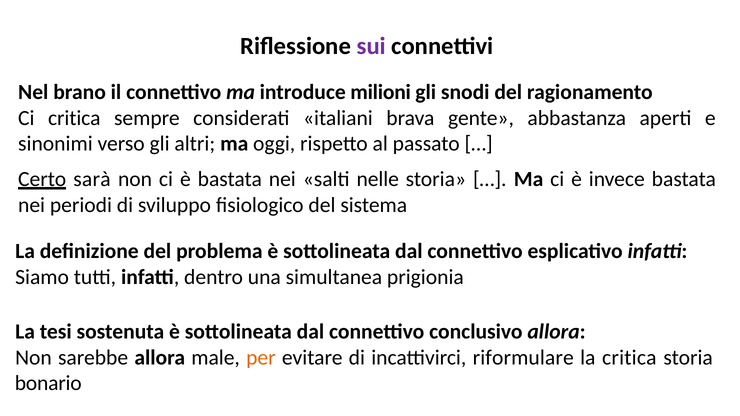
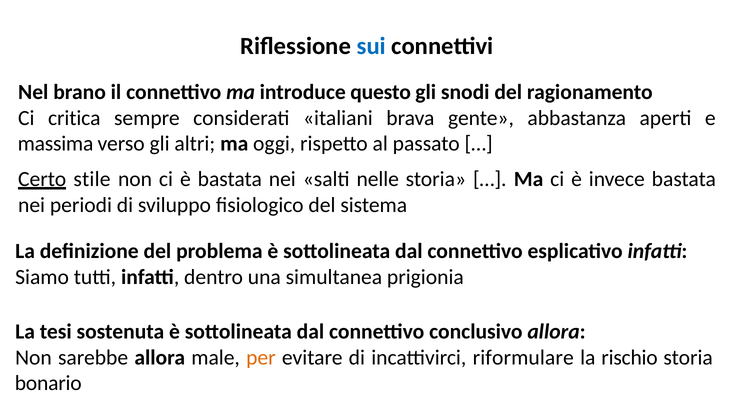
sui colour: purple -> blue (371, 46)
milioni: milioni -> questo (381, 92)
sinonimi: sinonimi -> massima (56, 144)
sarà: sarà -> stile (92, 179)
la critica: critica -> rischio (630, 358)
